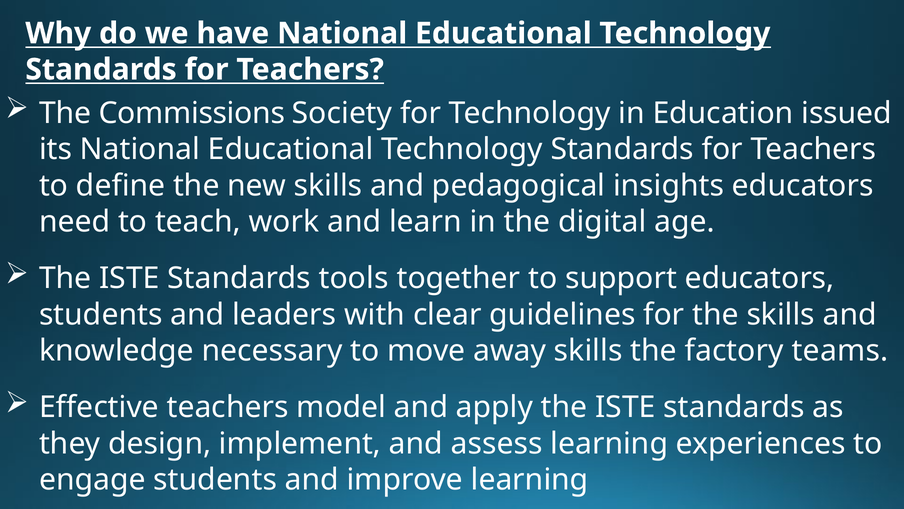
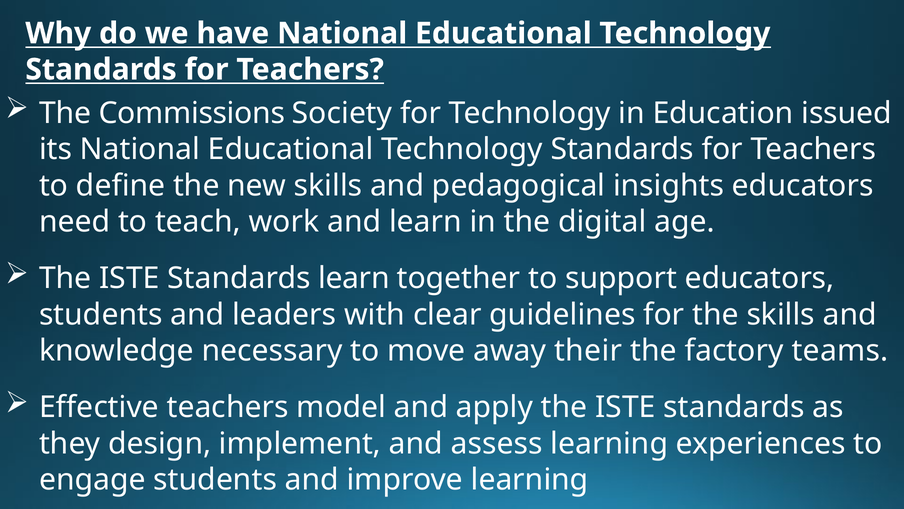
Standards tools: tools -> learn (354, 278)
away skills: skills -> their (588, 351)
